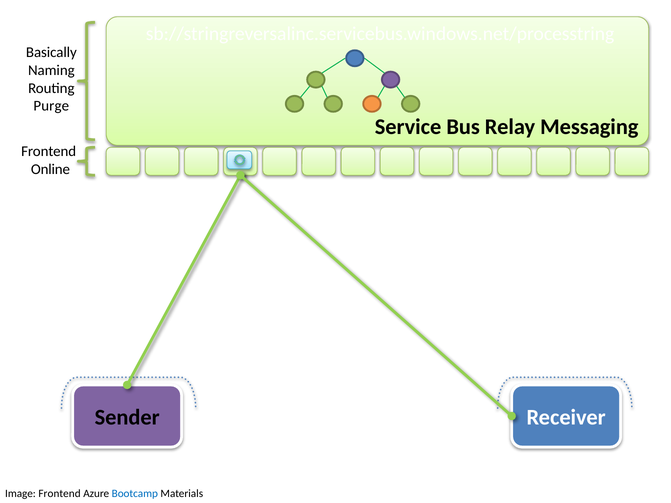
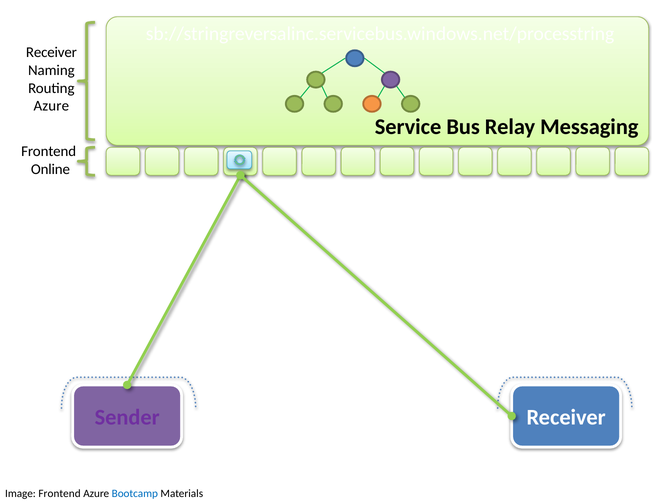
Basically: Basically -> Receiver (51, 52)
Purge: Purge -> Azure (51, 106)
Sender colour: black -> purple (127, 418)
